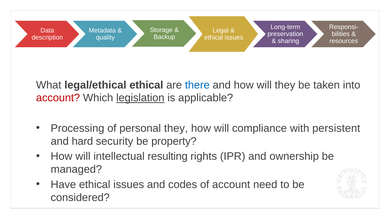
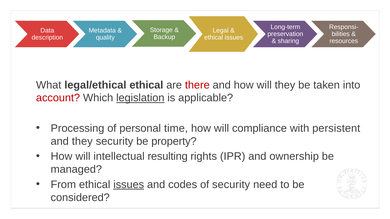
there colour: blue -> red (197, 85)
personal they: they -> time (176, 128)
and hard: hard -> they (82, 141)
Have: Have -> From (63, 185)
issues underline: none -> present (129, 185)
of account: account -> security (231, 185)
